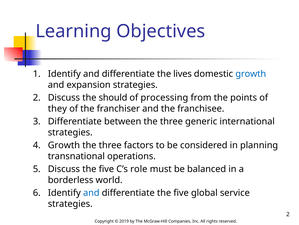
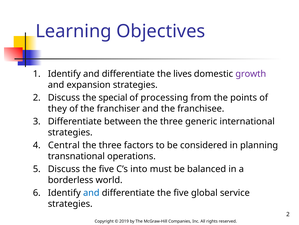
growth colour: blue -> purple (251, 74)
should: should -> special (113, 97)
Growth: Growth -> Central (64, 145)
role: role -> into (139, 169)
